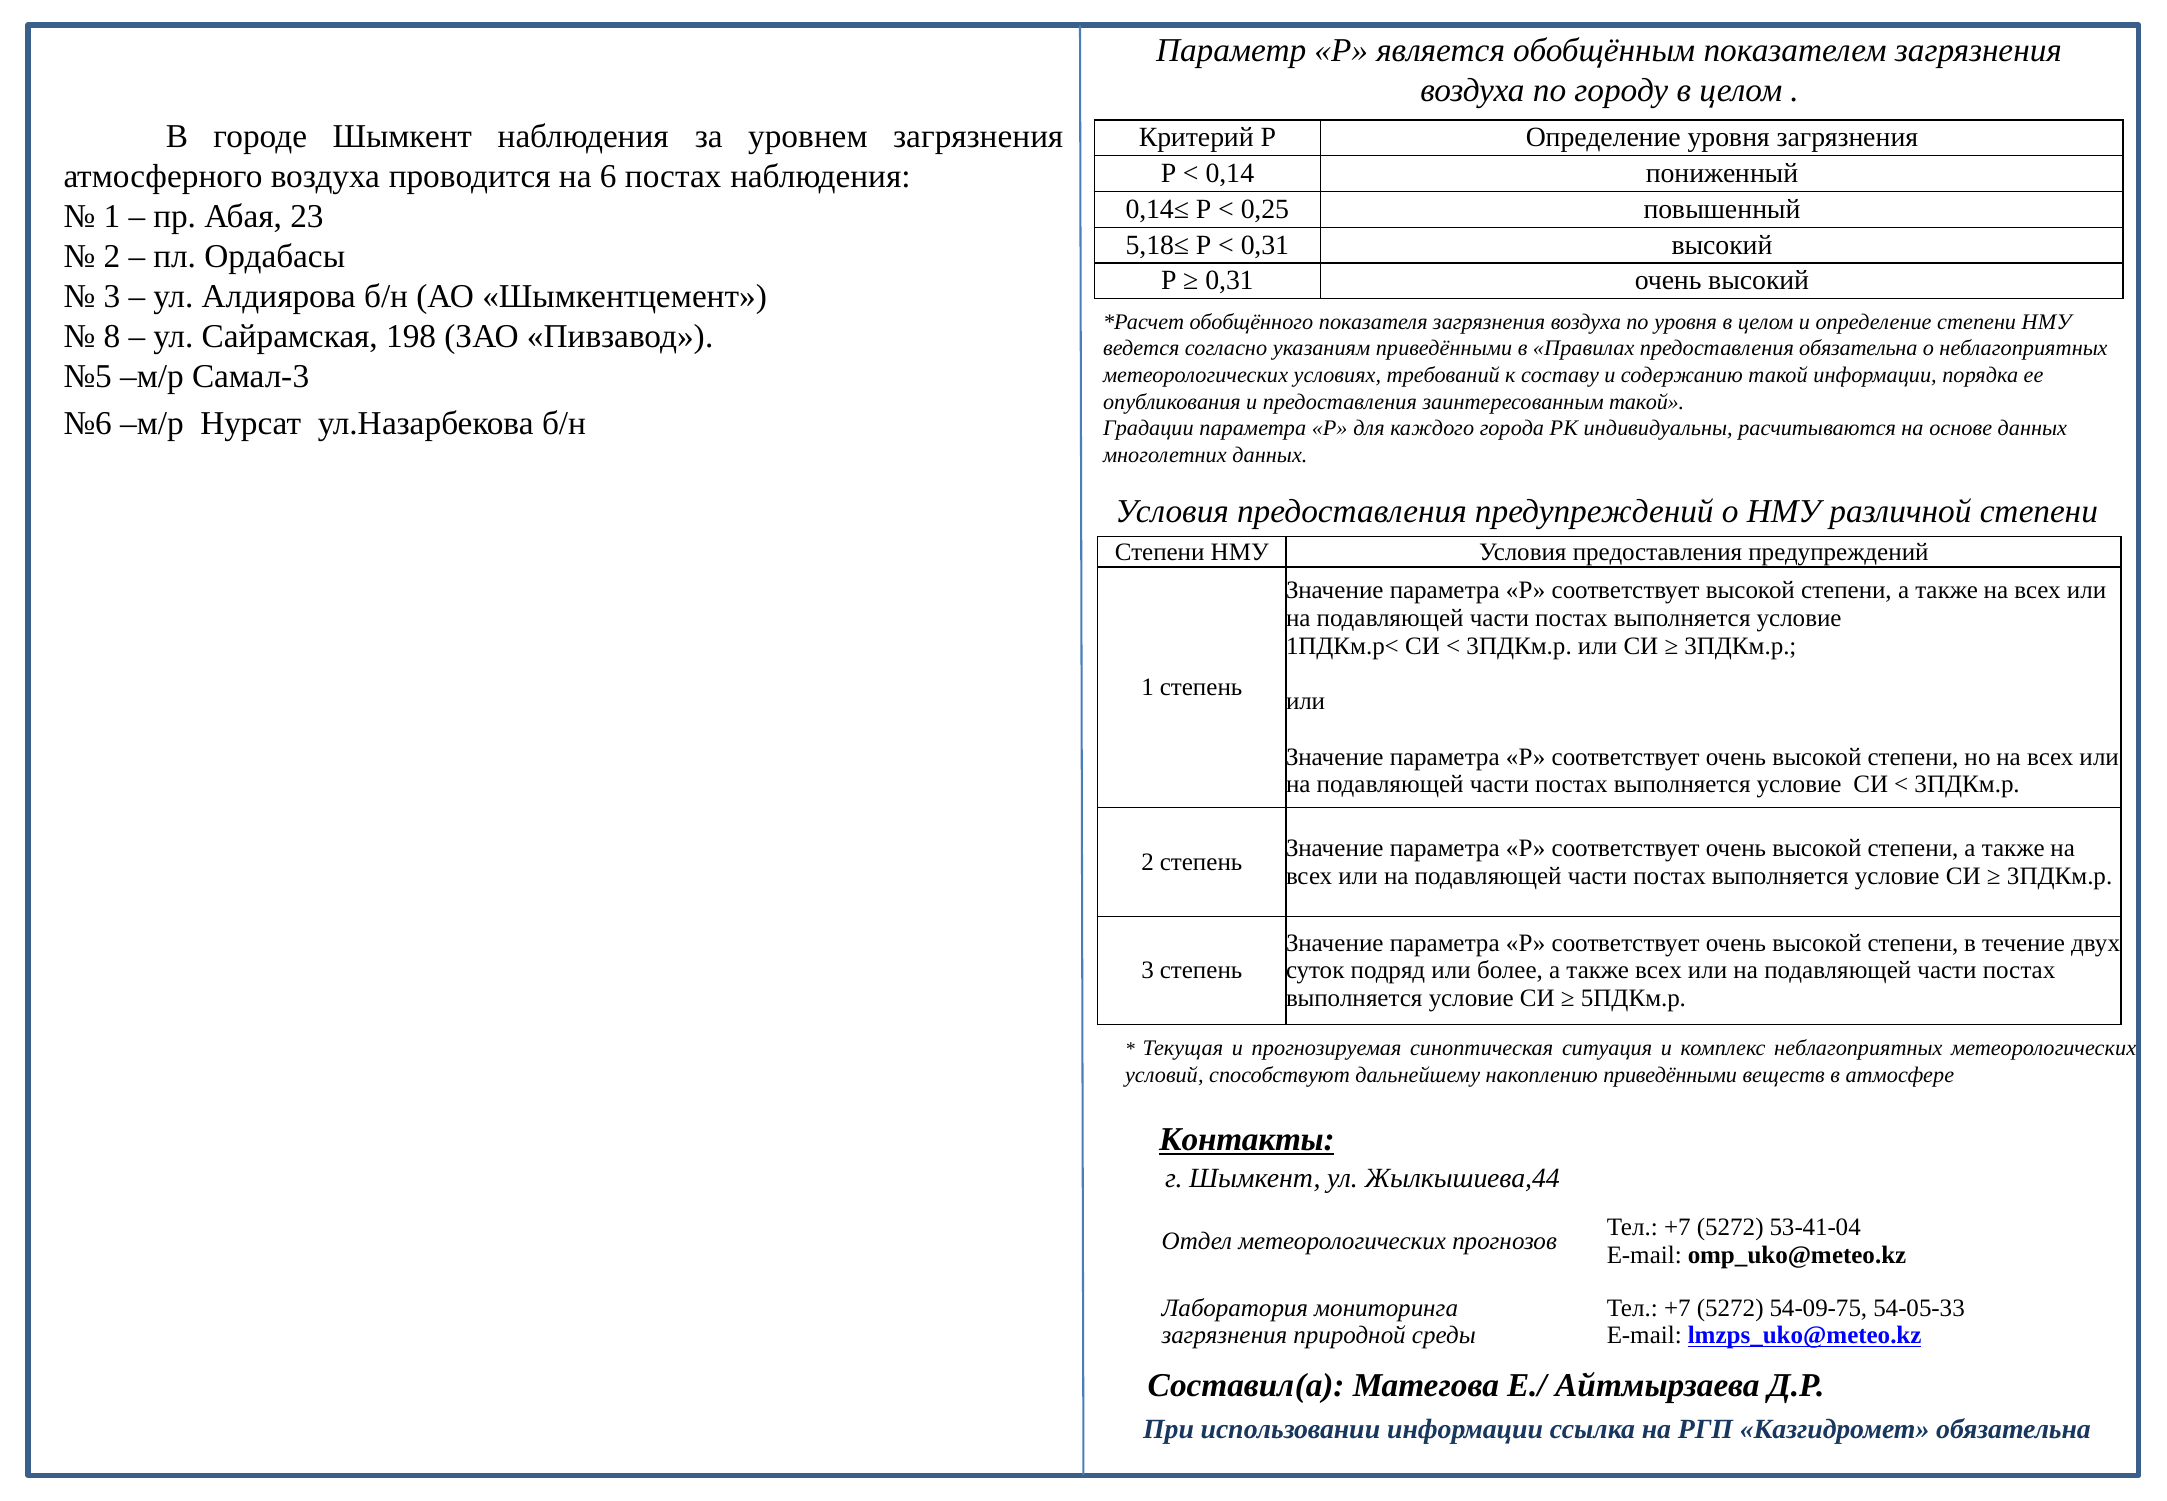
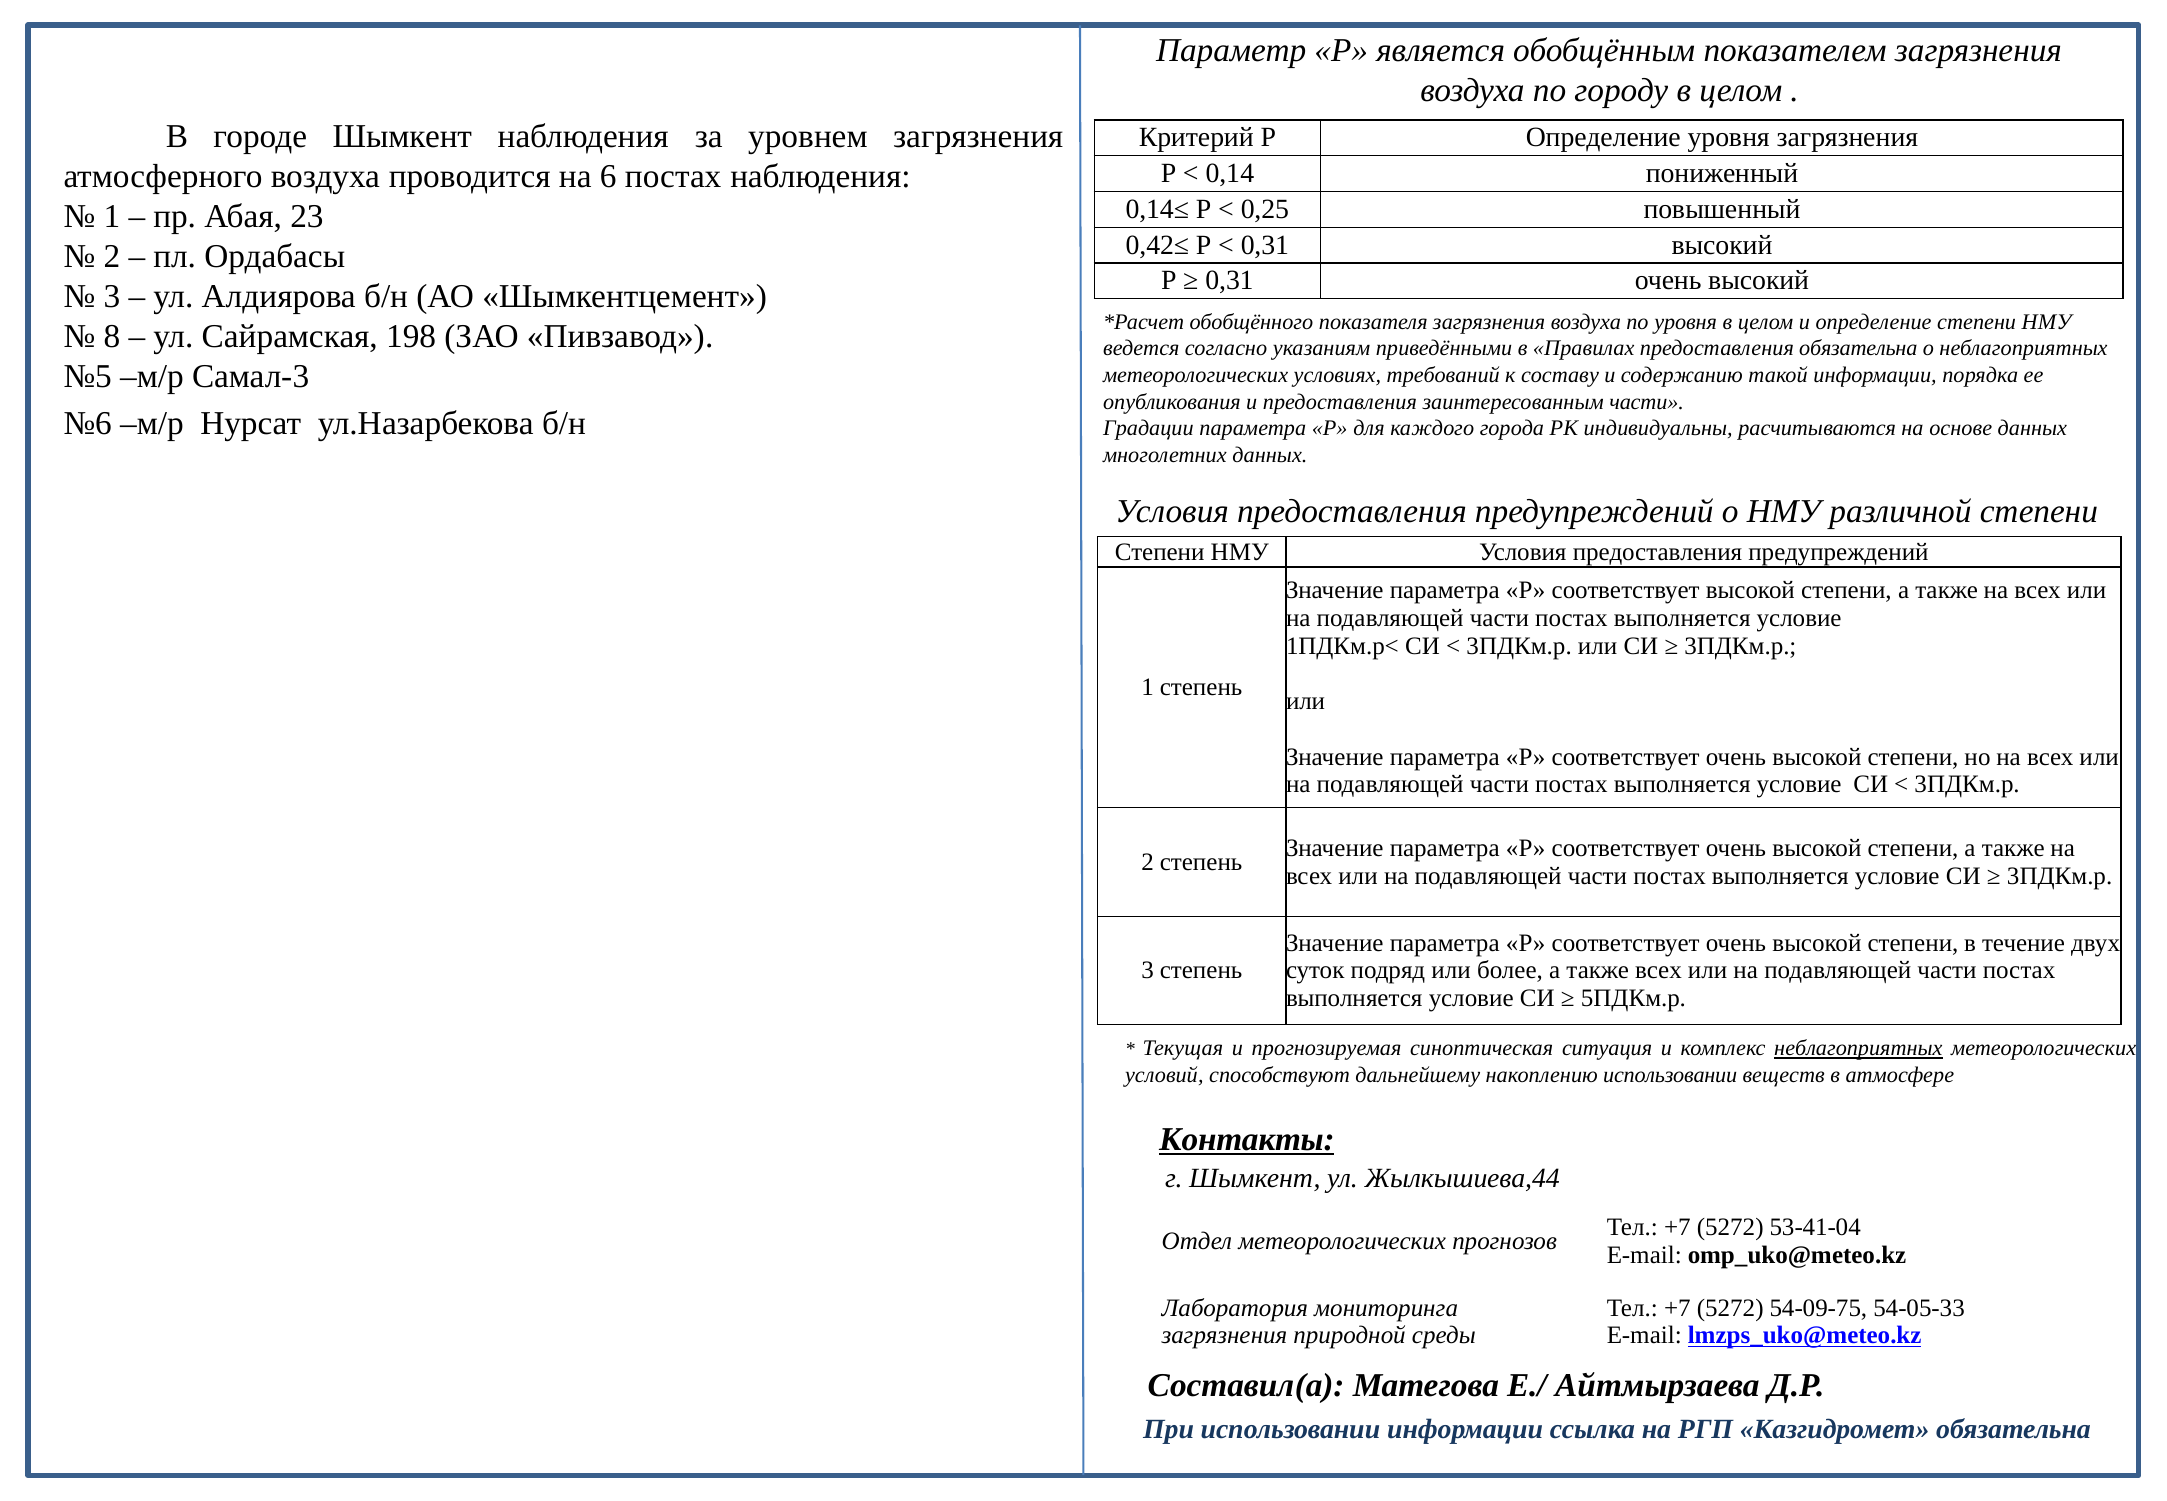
5,18≤: 5,18≤ -> 0,42≤ (1157, 245)
заинтересованным такой: такой -> части (1647, 402)
неблагоприятных underline: none -> present (1858, 1048)
накоплению приведёнными: приведёнными -> использовании (1670, 1075)
